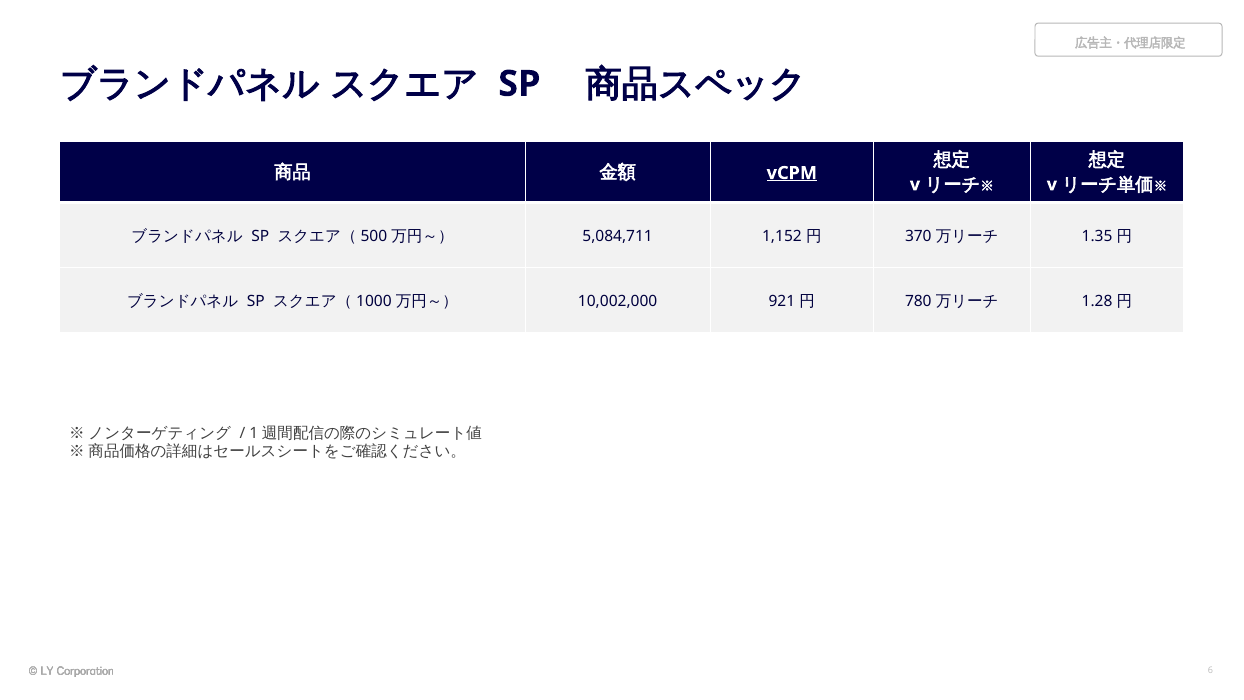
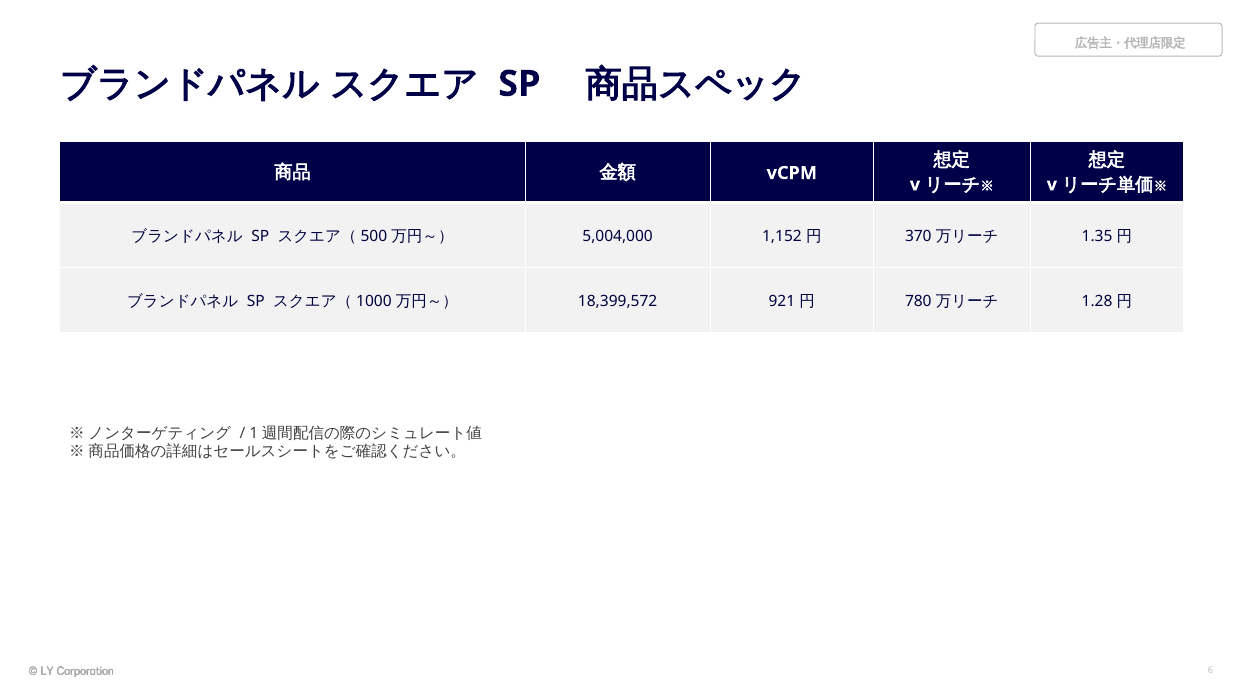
vCPM underline: present -> none (792, 173)
5,084,711: 5,084,711 -> 5,004,000 (618, 236)
10,002,000: 10,002,000 -> 18,399,572 (618, 301)
